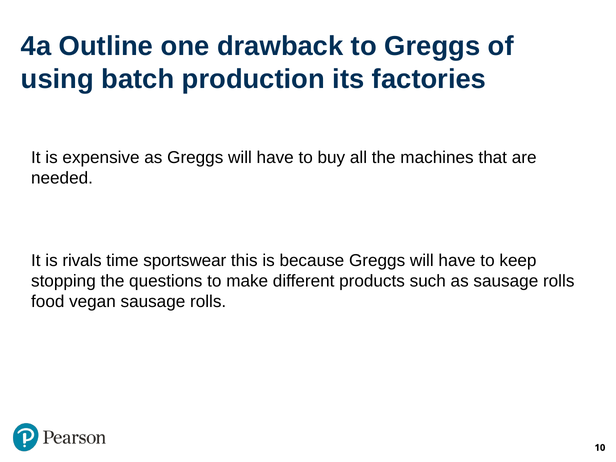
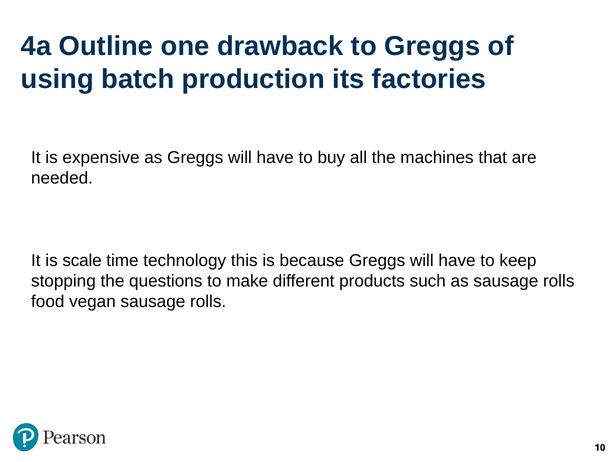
rivals: rivals -> scale (82, 260)
sportswear: sportswear -> technology (185, 260)
